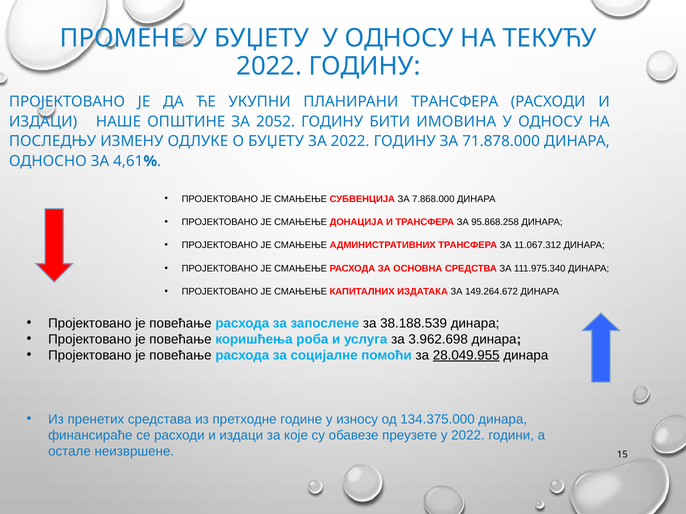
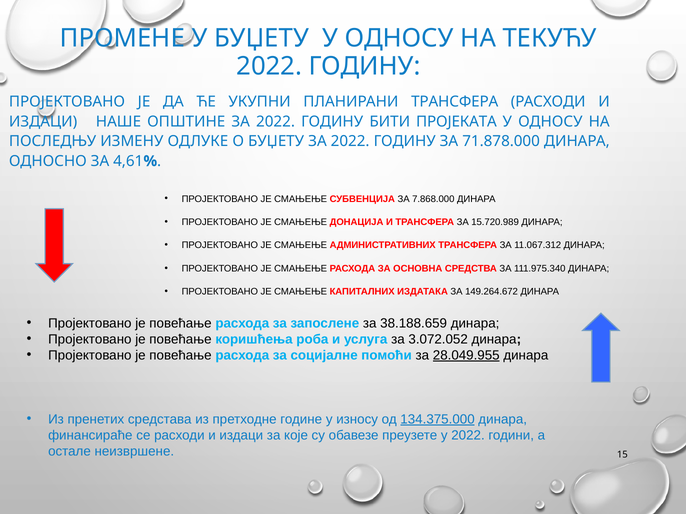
ОПШТИНЕ ЗА 2052: 2052 -> 2022 (276, 122)
ИМОВИНА: ИМОВИНА -> ПРОЈЕКАТА (456, 122)
95.868.258: 95.868.258 -> 15.720.989 (495, 222)
38.188.539: 38.188.539 -> 38.188.659 (414, 324)
3.962.698: 3.962.698 -> 3.072.052 (438, 340)
134.375.000 underline: none -> present (438, 420)
